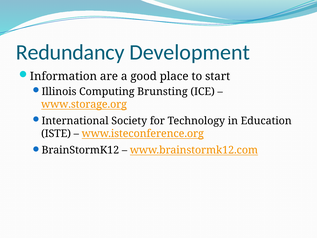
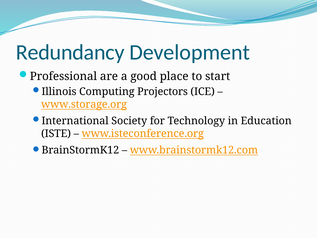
Information: Information -> Professional (63, 76)
Brunsting: Brunsting -> Projectors (163, 92)
